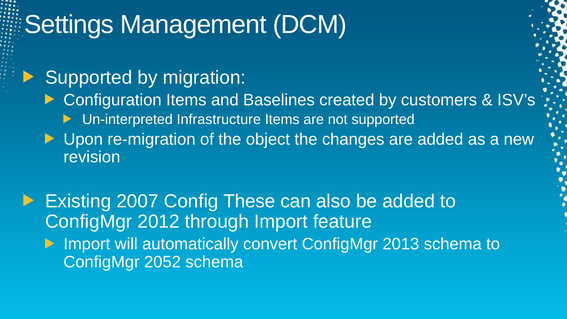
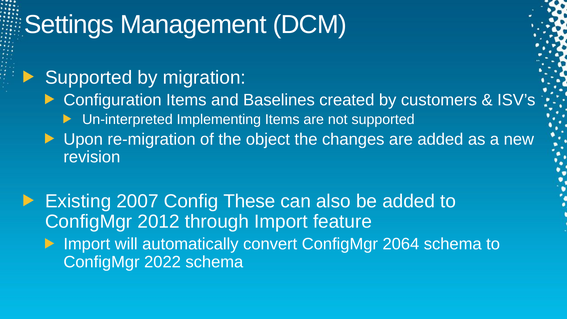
Infrastructure: Infrastructure -> Implementing (219, 119)
2013: 2013 -> 2064 (401, 244)
2052: 2052 -> 2022 (163, 262)
